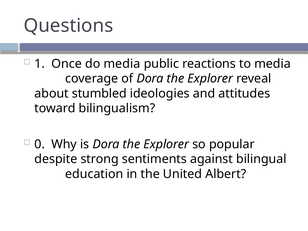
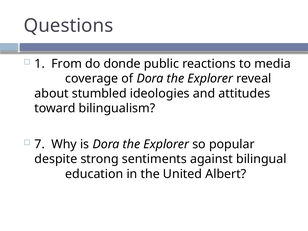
Once: Once -> From (67, 64)
do media: media -> donde (122, 64)
0: 0 -> 7 (40, 144)
